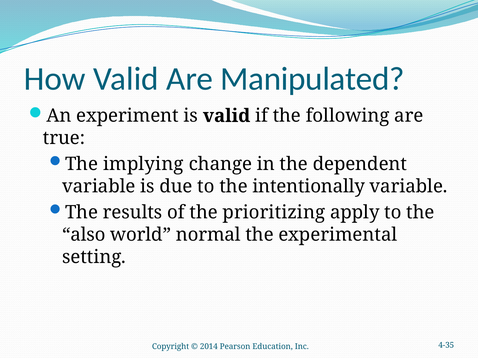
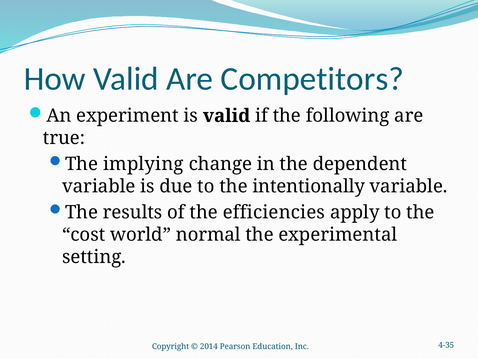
Manipulated: Manipulated -> Competitors (312, 79)
prioritizing: prioritizing -> efficiencies (274, 213)
also: also -> cost (84, 235)
